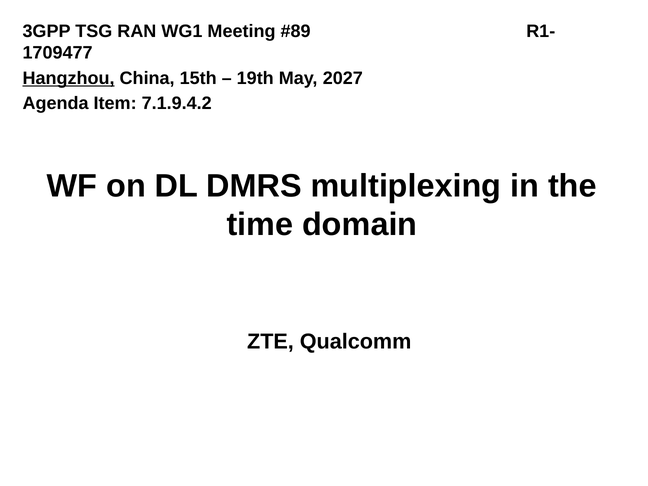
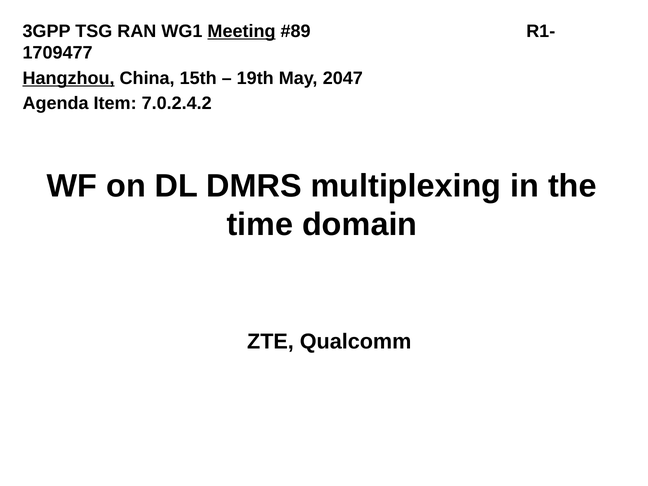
Meeting underline: none -> present (242, 31)
2027: 2027 -> 2047 (343, 78)
7.1.9.4.2: 7.1.9.4.2 -> 7.0.2.4.2 (177, 103)
